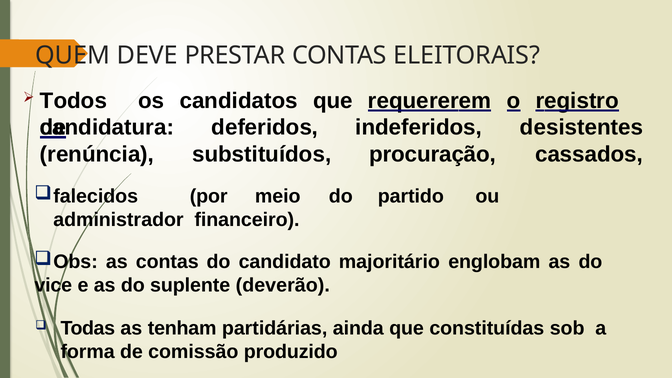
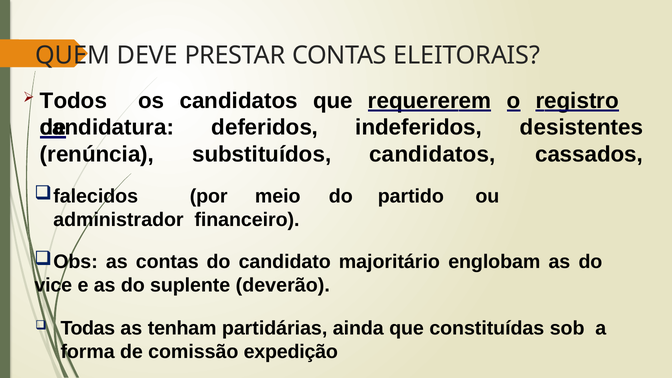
procuração: procuração -> candidatos (432, 154)
produzido: produzido -> expedição (291, 352)
